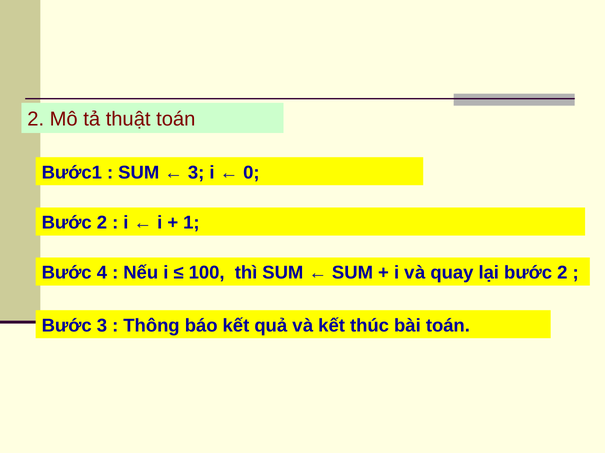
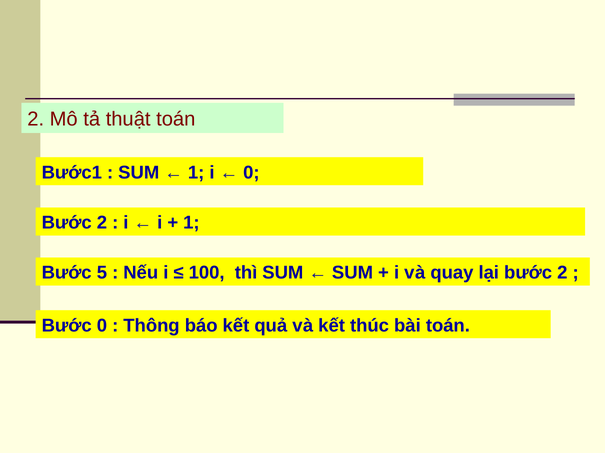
3: 3 -> 1 (196, 173)
4: 4 -> 5 (102, 273)
Bước 3: 3 -> 0 (102, 326)
